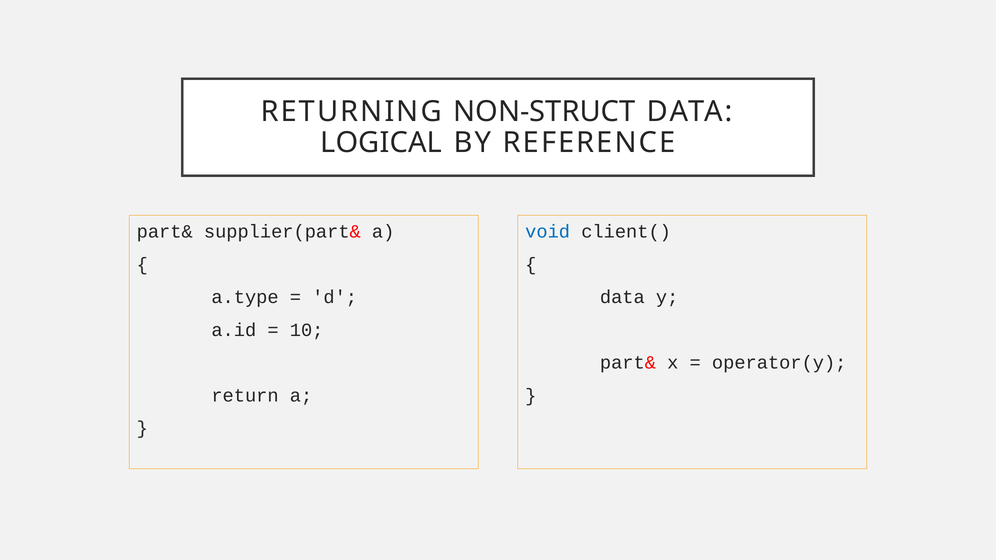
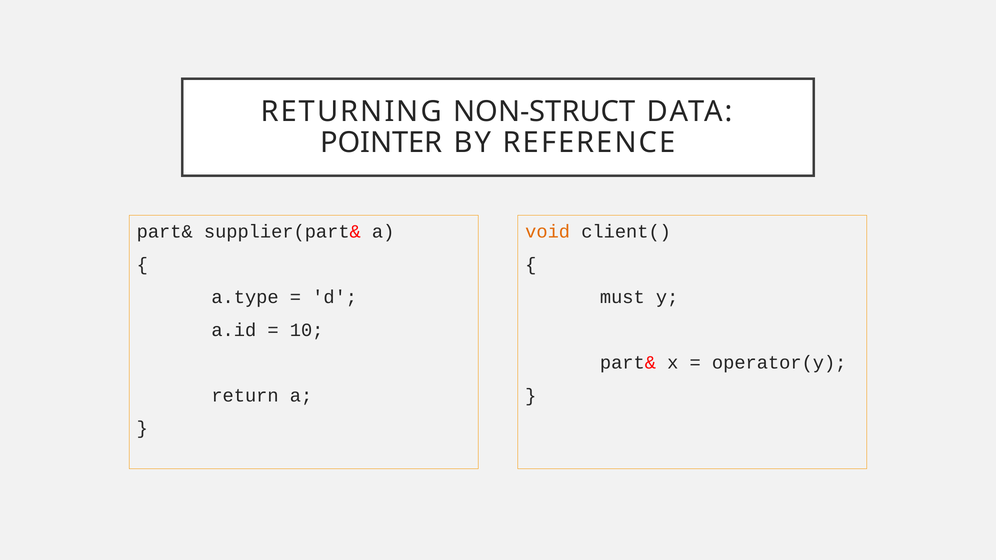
LOGICAL: LOGICAL -> POINTER (381, 143)
void colour: blue -> orange (548, 232)
data: data -> must (622, 297)
